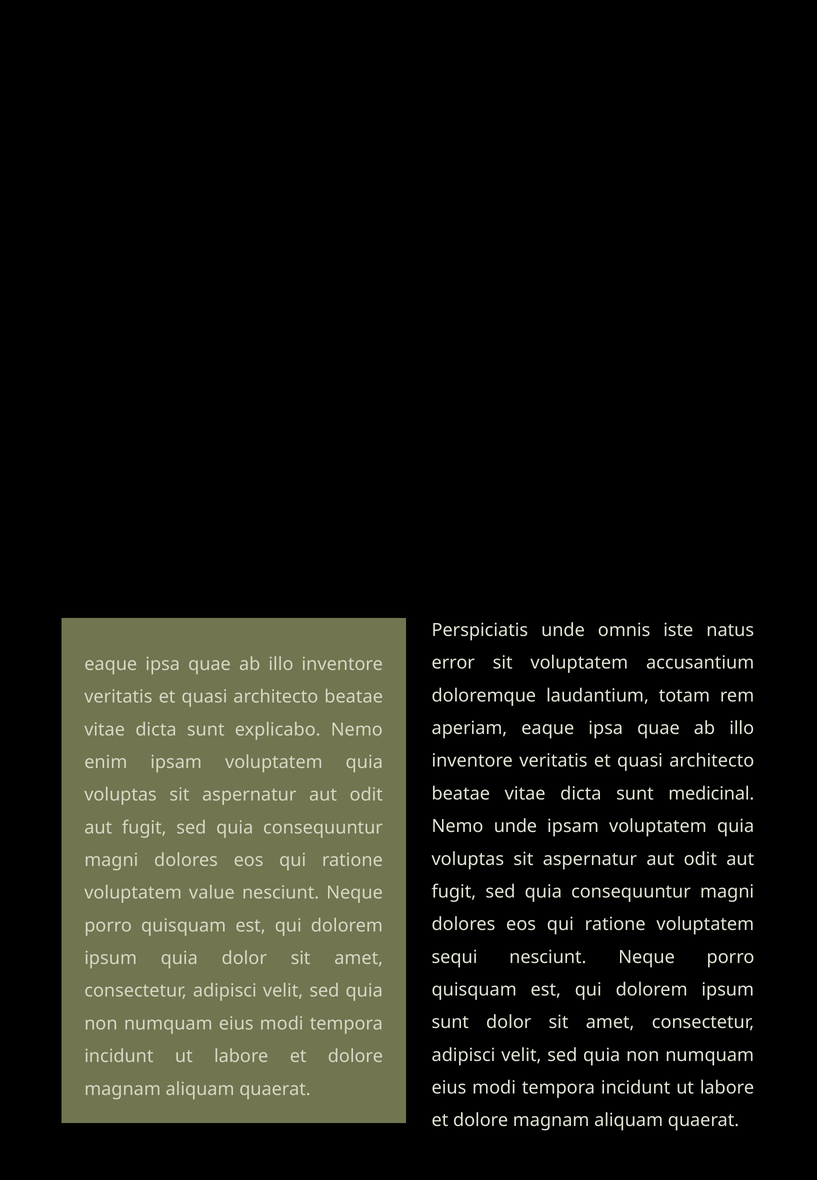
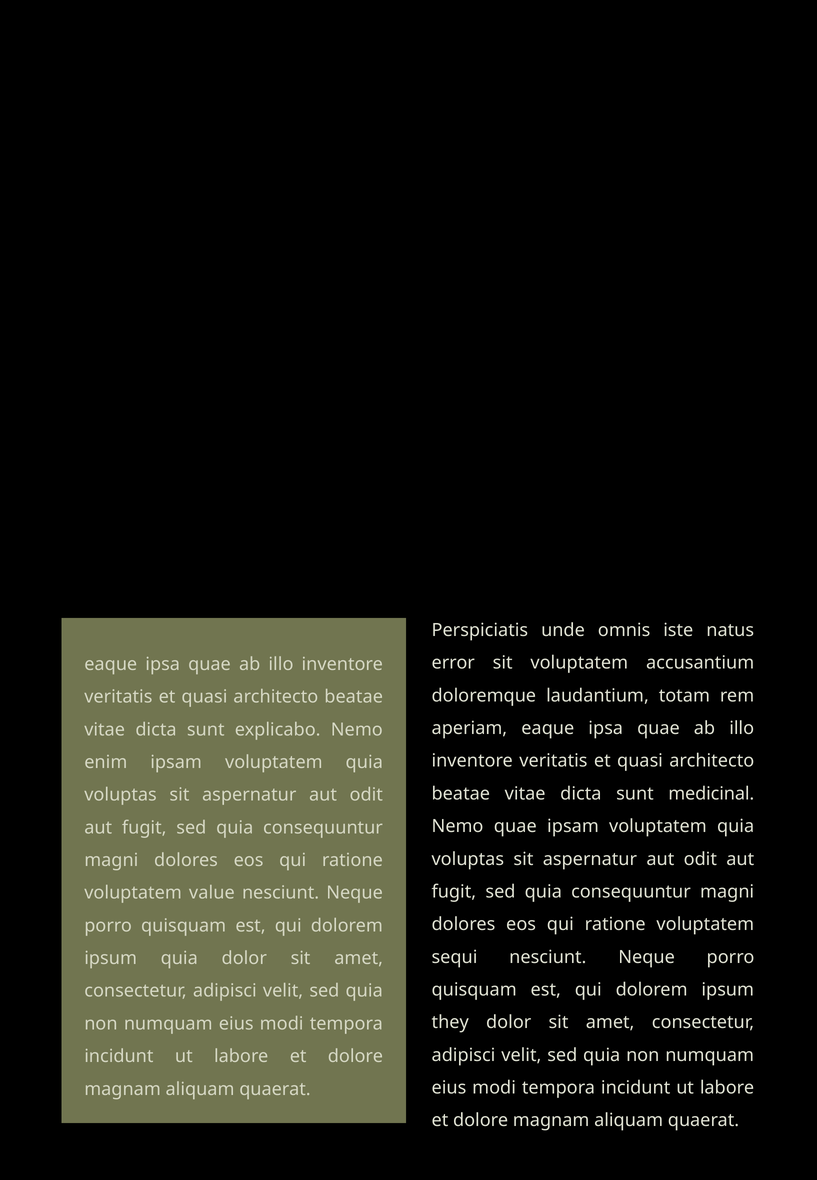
Nemo unde: unde -> quae (515, 826)
sunt: sunt -> they (450, 1023)
